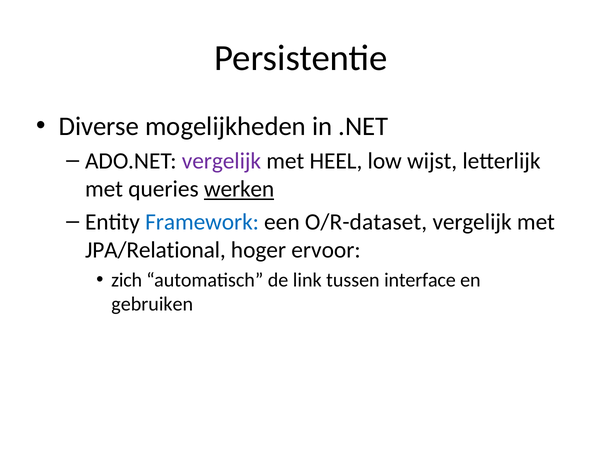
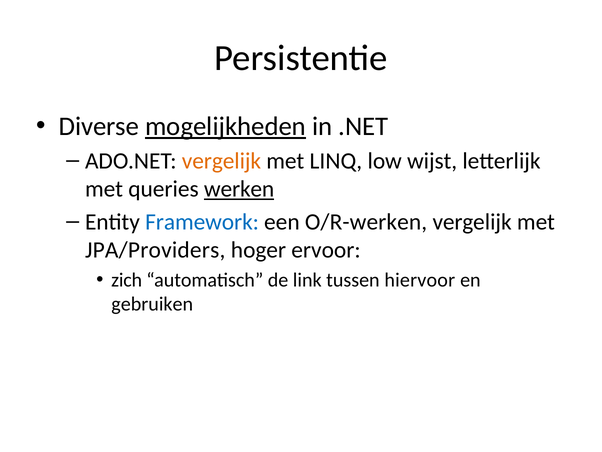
mogelijkheden underline: none -> present (226, 126)
vergelijk colour: purple -> orange (221, 161)
HEEL: HEEL -> LINQ (336, 161)
O/R-dataset: O/R-dataset -> O/R-werken (366, 222)
JPA/Relational: JPA/Relational -> JPA/Providers (155, 250)
interface: interface -> hiervoor (420, 280)
